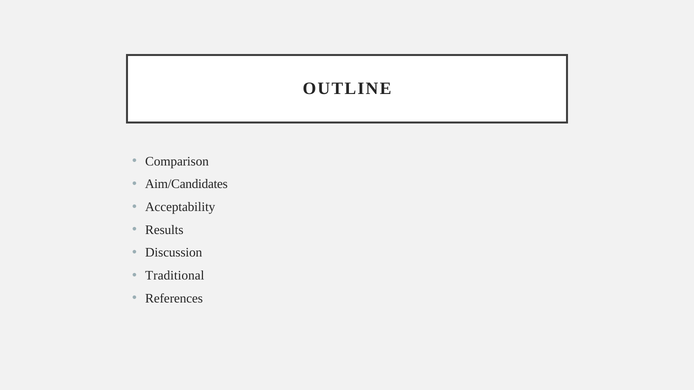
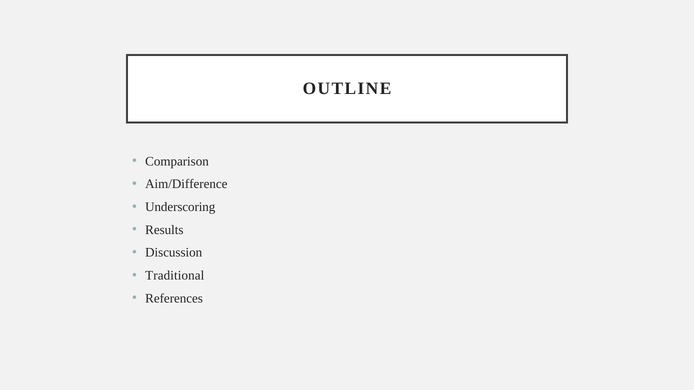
Aim/Candidates: Aim/Candidates -> Aim/Difference (186, 184)
Acceptability: Acceptability -> Underscoring (180, 207)
